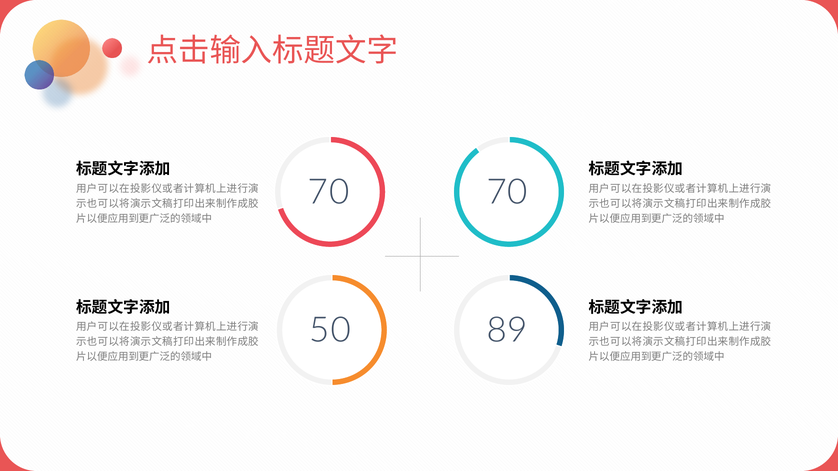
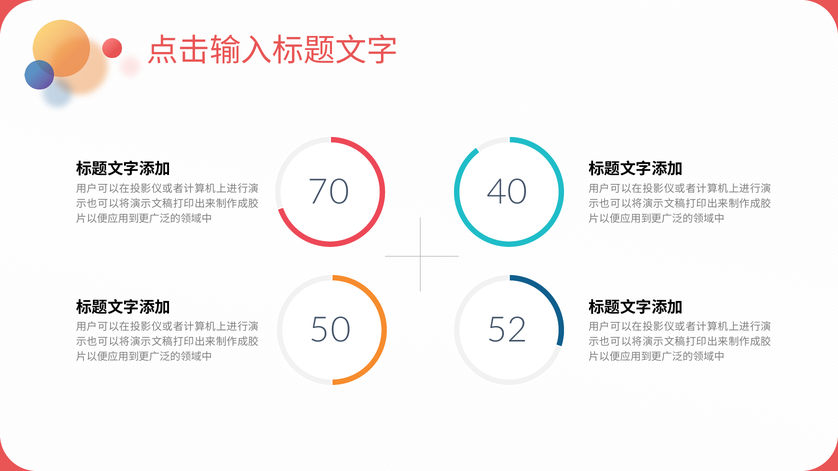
70 70: 70 -> 40 (507, 192)
89: 89 -> 52 (507, 330)
